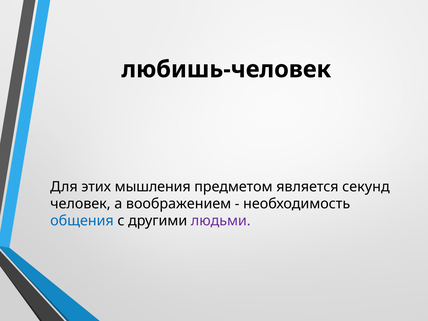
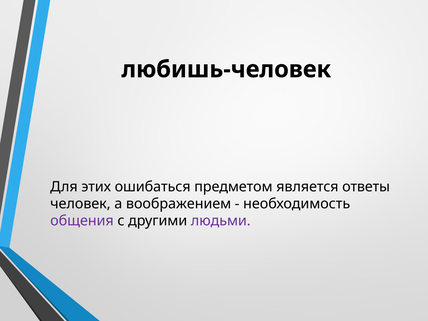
мышления: мышления -> ошибаться (153, 187)
секунд: секунд -> ответы (366, 187)
общения colour: blue -> purple (82, 221)
